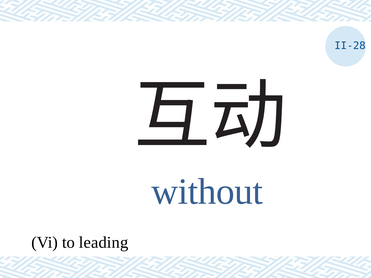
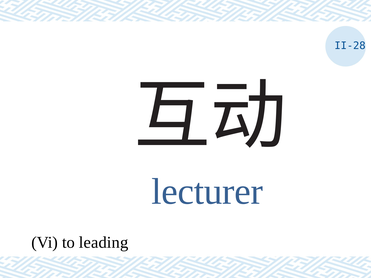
without: without -> lecturer (207, 192)
